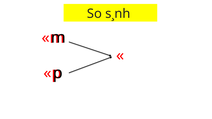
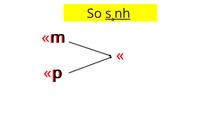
s¸nh underline: none -> present (118, 14)
